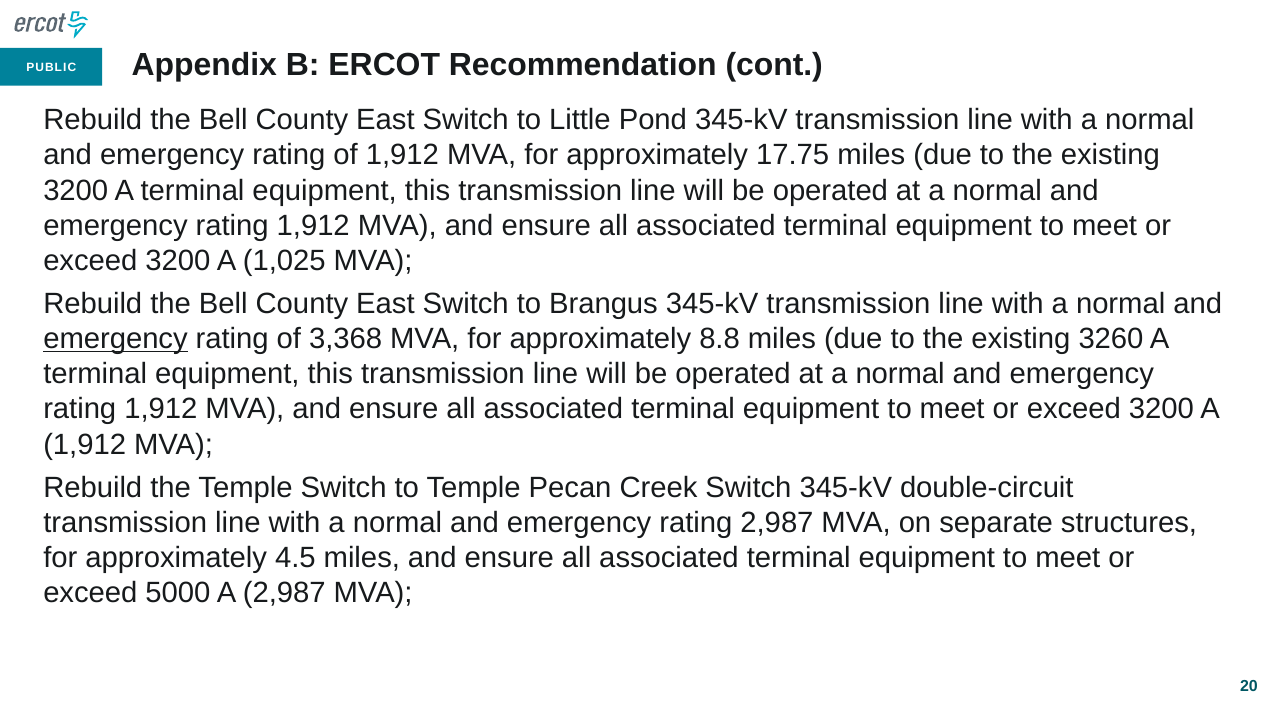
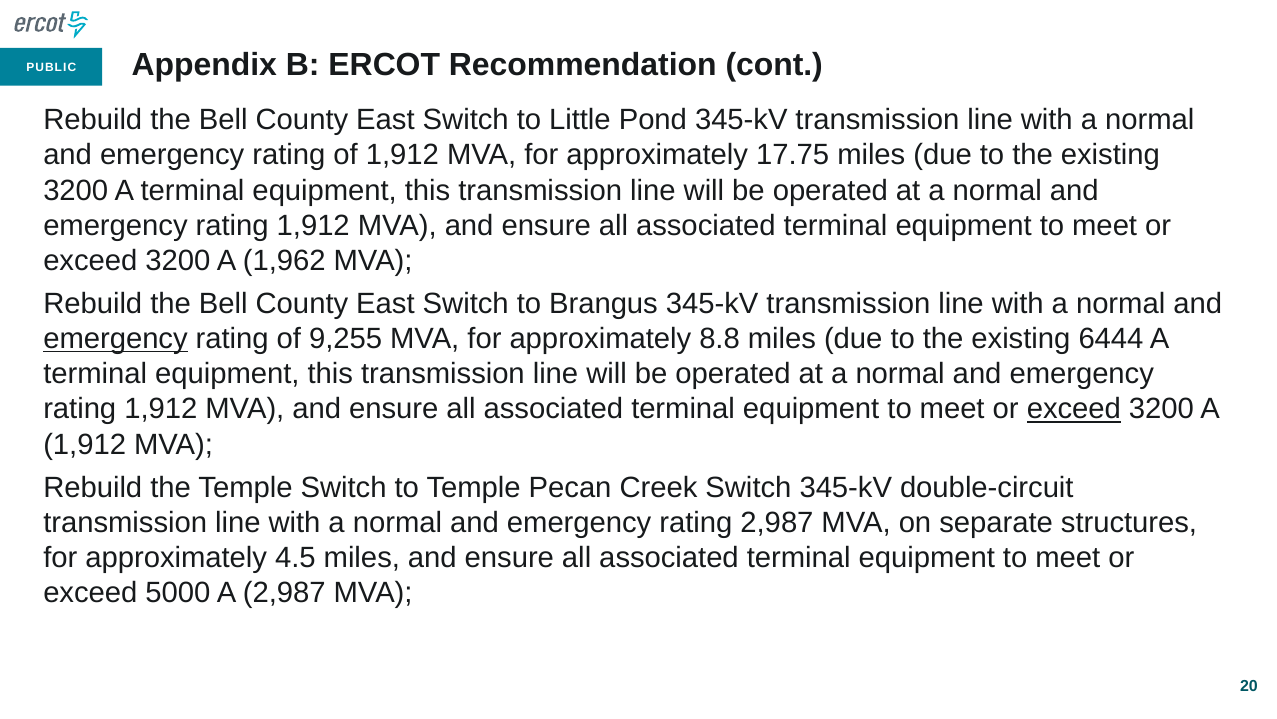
1,025: 1,025 -> 1,962 (284, 260)
3,368: 3,368 -> 9,255 (346, 339)
3260: 3260 -> 6444 (1111, 339)
exceed underline: none -> present (1074, 409)
